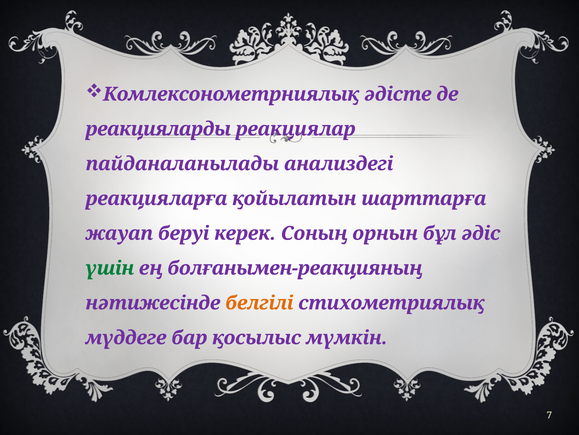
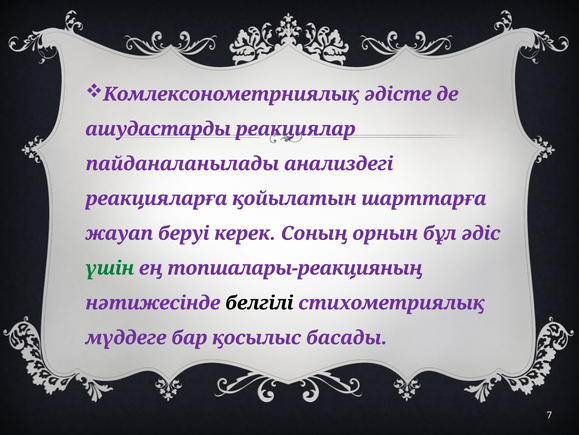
реакцияларды: реакцияларды -> ашудастарды (158, 129)
болғанымен-реакцияның: болғанымен-реакцияның -> топшалары-реакцияның (295, 268)
белгілі colour: orange -> black (259, 303)
мүмкін: мүмкін -> басады (347, 337)
